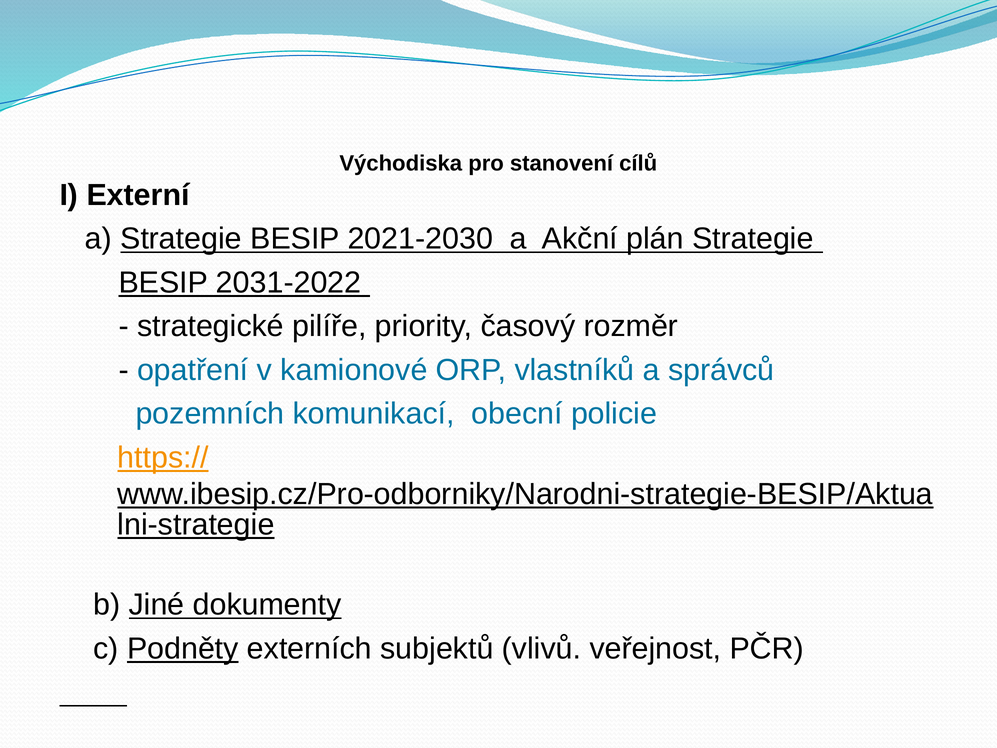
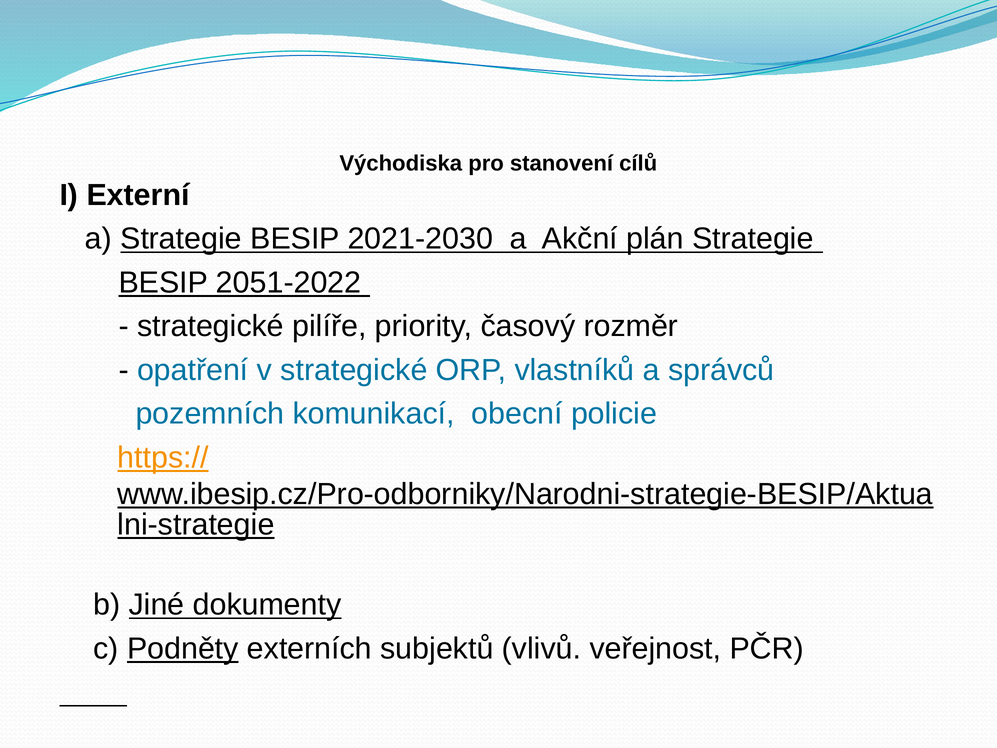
2031-2022: 2031-2022 -> 2051-2022 (289, 282)
v kamionové: kamionové -> strategické (354, 370)
